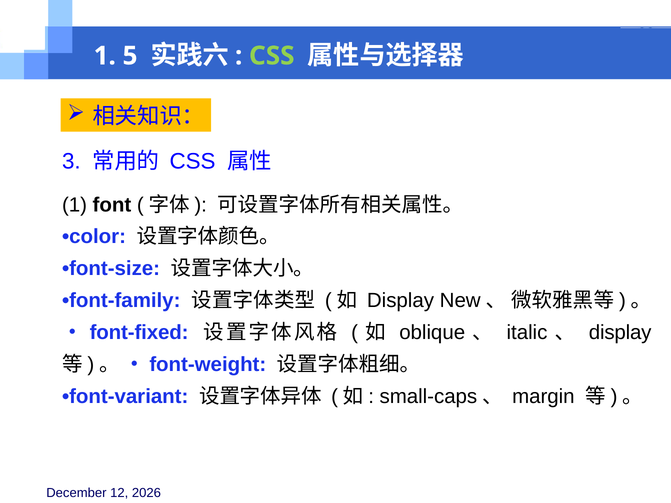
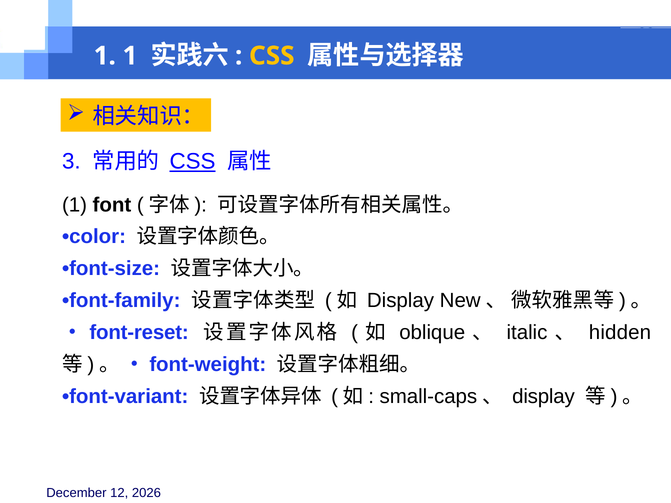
1 5: 5 -> 1 (130, 56)
CSS colour: light green -> yellow (272, 56)
CSS underline: none -> present (193, 162)
font-fixed: font-fixed -> font-reset (139, 333)
display: display -> hidden (620, 333)
small-caps、 margin: margin -> display (543, 397)
